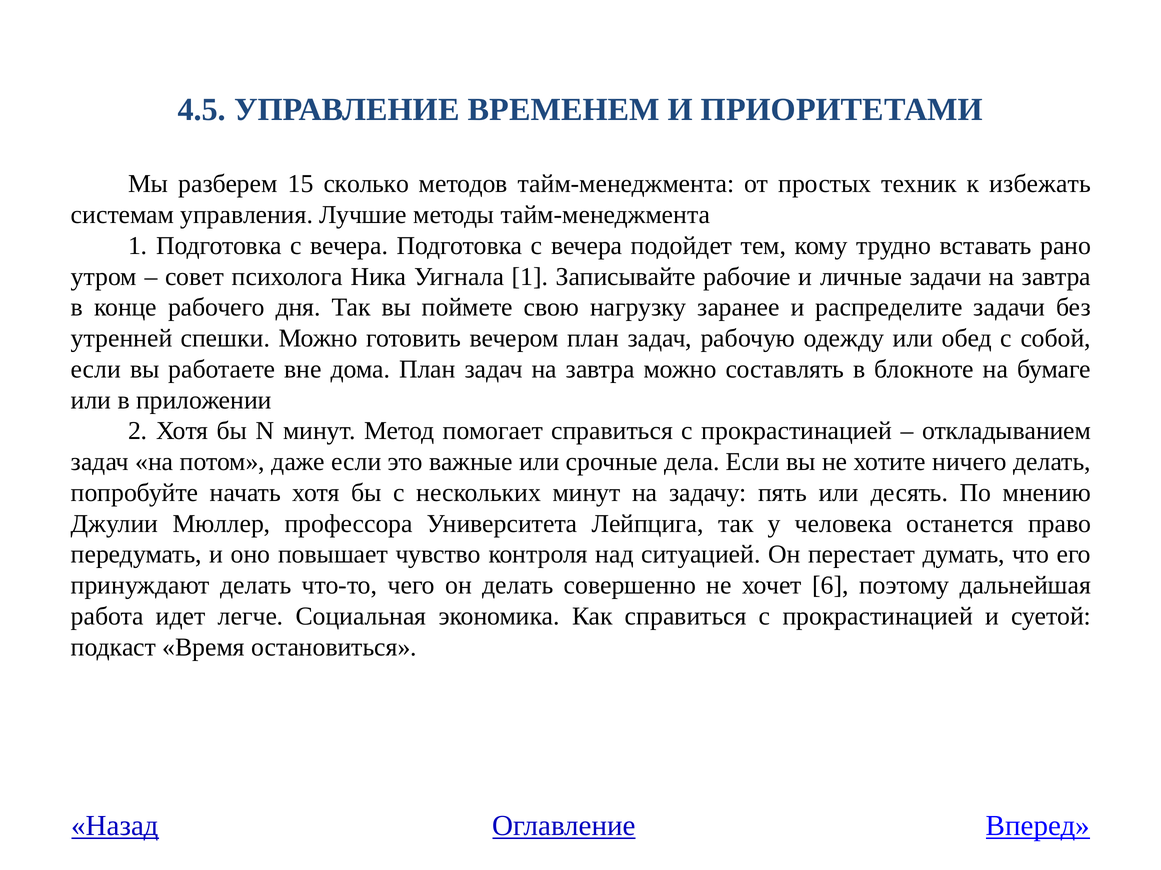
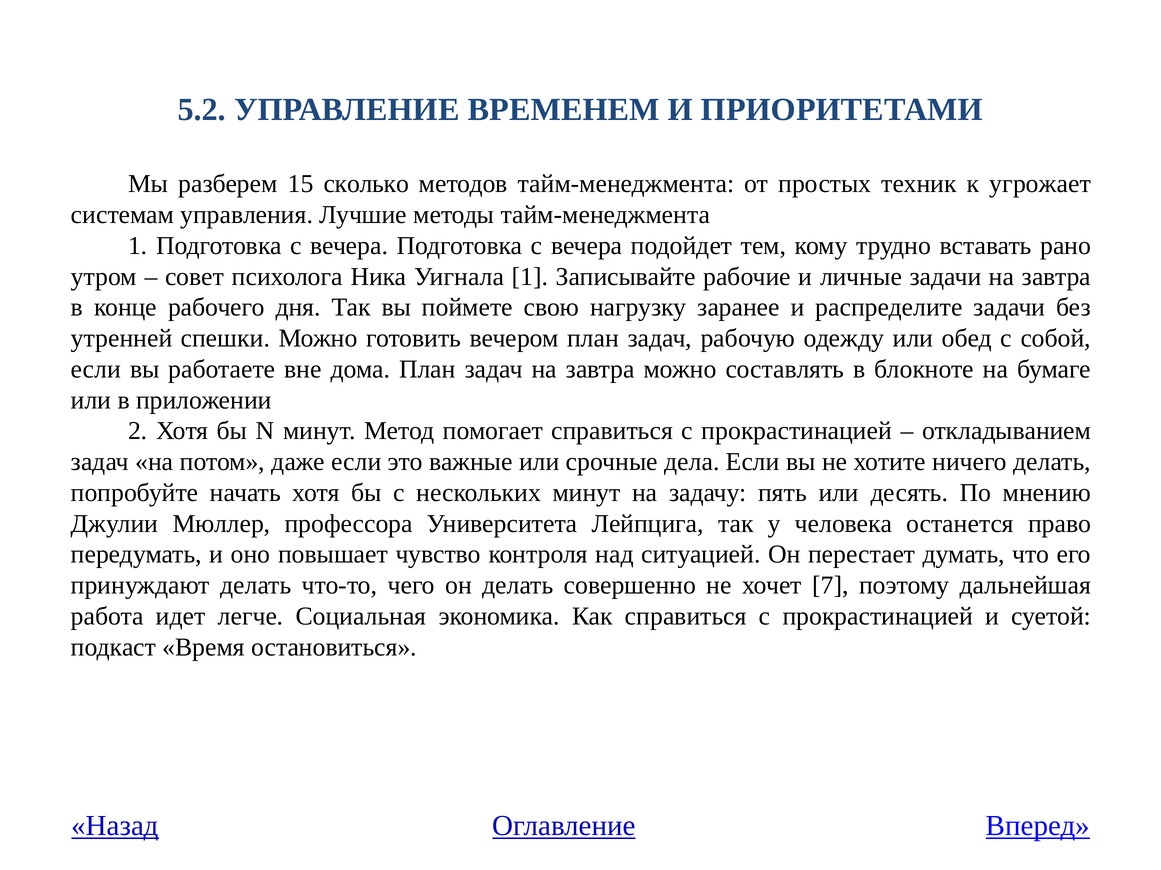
4.5: 4.5 -> 5.2 (202, 110)
избежать: избежать -> угрожает (1040, 184)
6: 6 -> 7 (830, 586)
